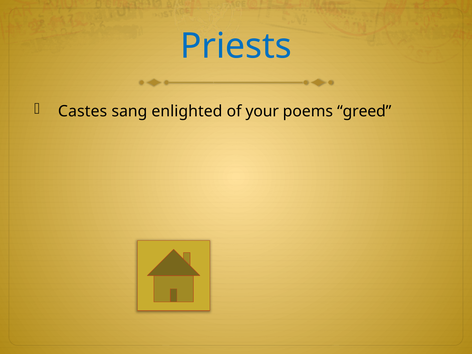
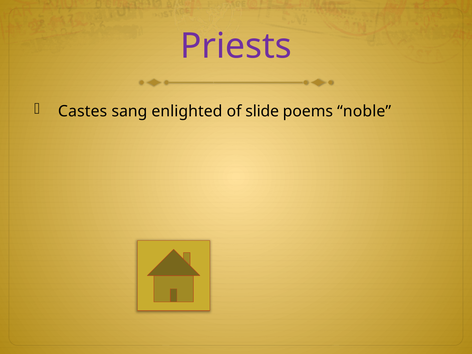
Priests colour: blue -> purple (236, 46)
your: your -> slide (262, 111)
greed: greed -> noble (364, 111)
